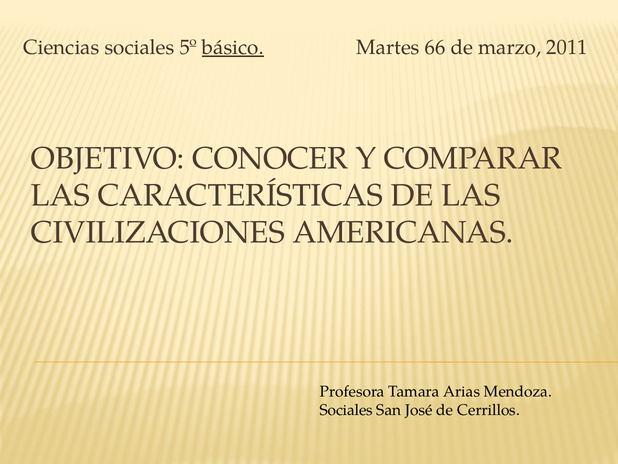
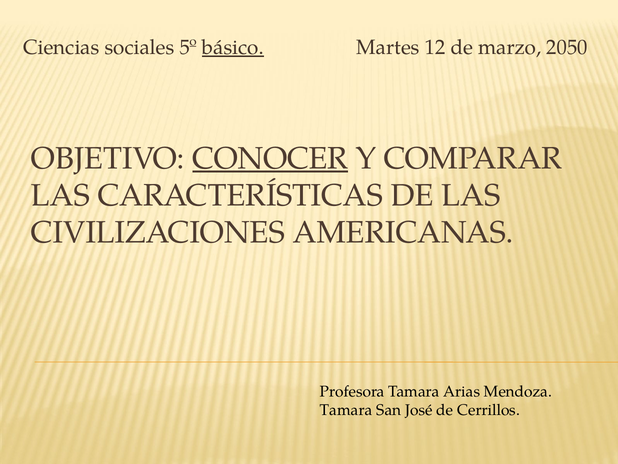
66: 66 -> 12 (435, 47)
2011: 2011 -> 2050 (567, 47)
CONOCER underline: none -> present (270, 158)
Sociales: Sociales -> Tamara (346, 410)
